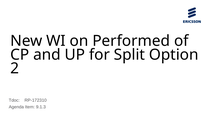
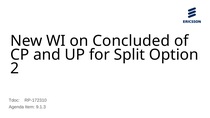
Performed: Performed -> Concluded (131, 41)
